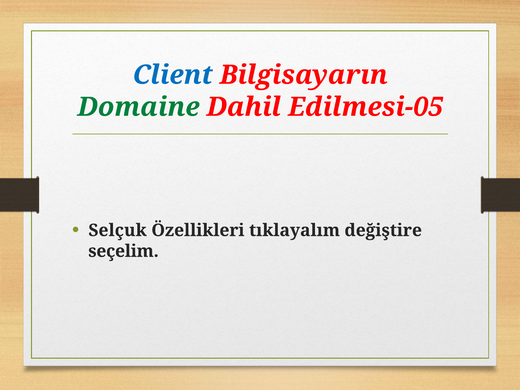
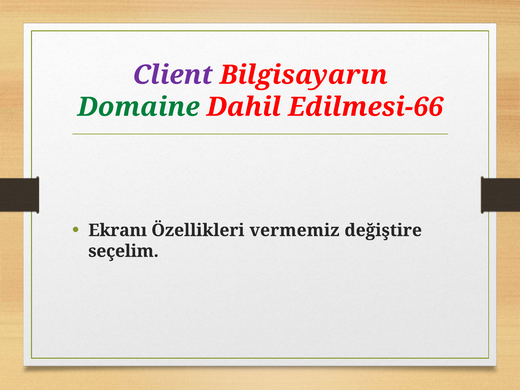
Client colour: blue -> purple (173, 75)
Edilmesi-05: Edilmesi-05 -> Edilmesi-66 (366, 107)
Selçuk: Selçuk -> Ekranı (118, 230)
tıklayalım: tıklayalım -> vermemiz (294, 230)
